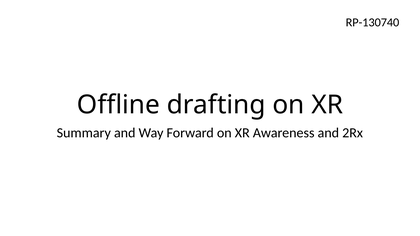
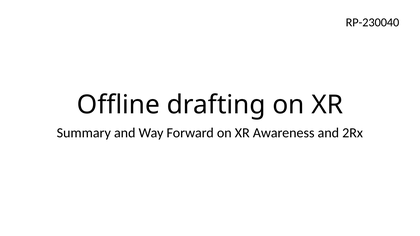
RP-130740: RP-130740 -> RP-230040 (372, 22)
